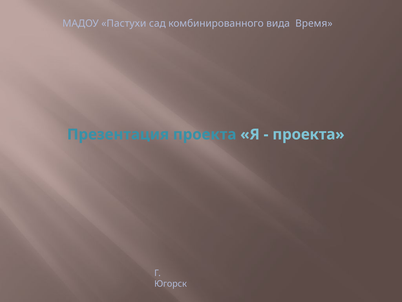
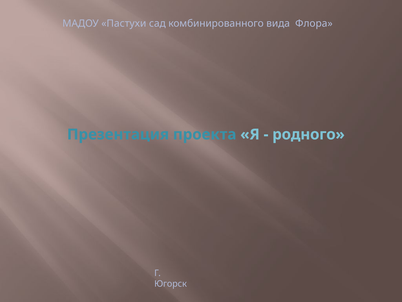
Время: Время -> Флора (314, 23)
проекта: проекта -> родного (308, 134)
